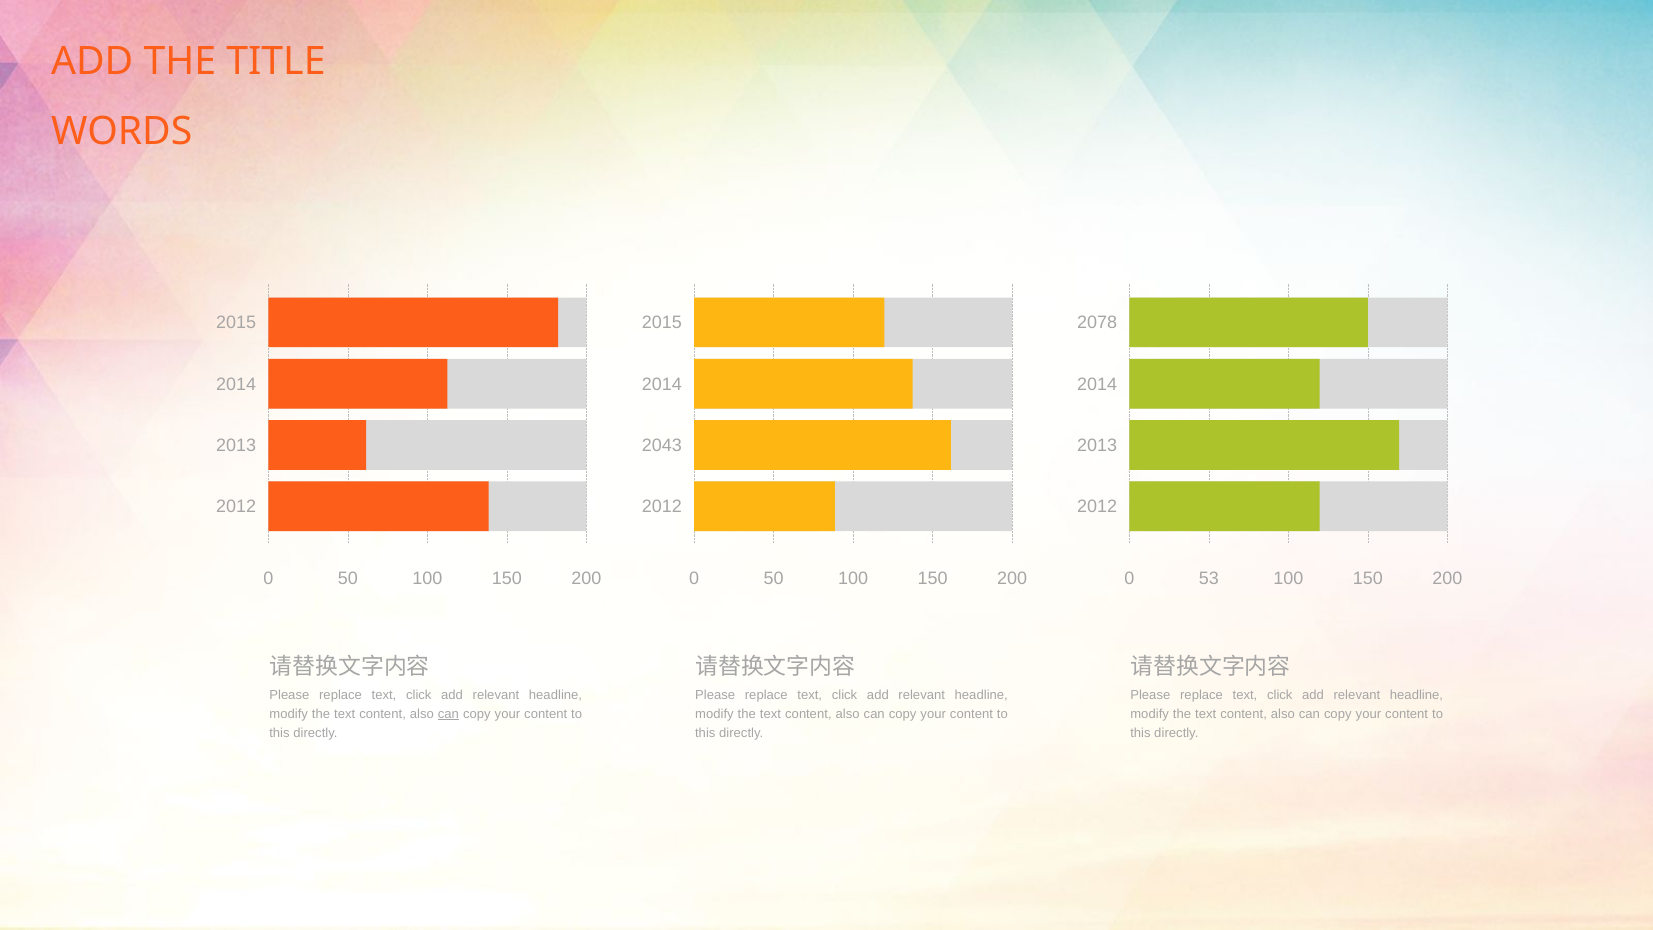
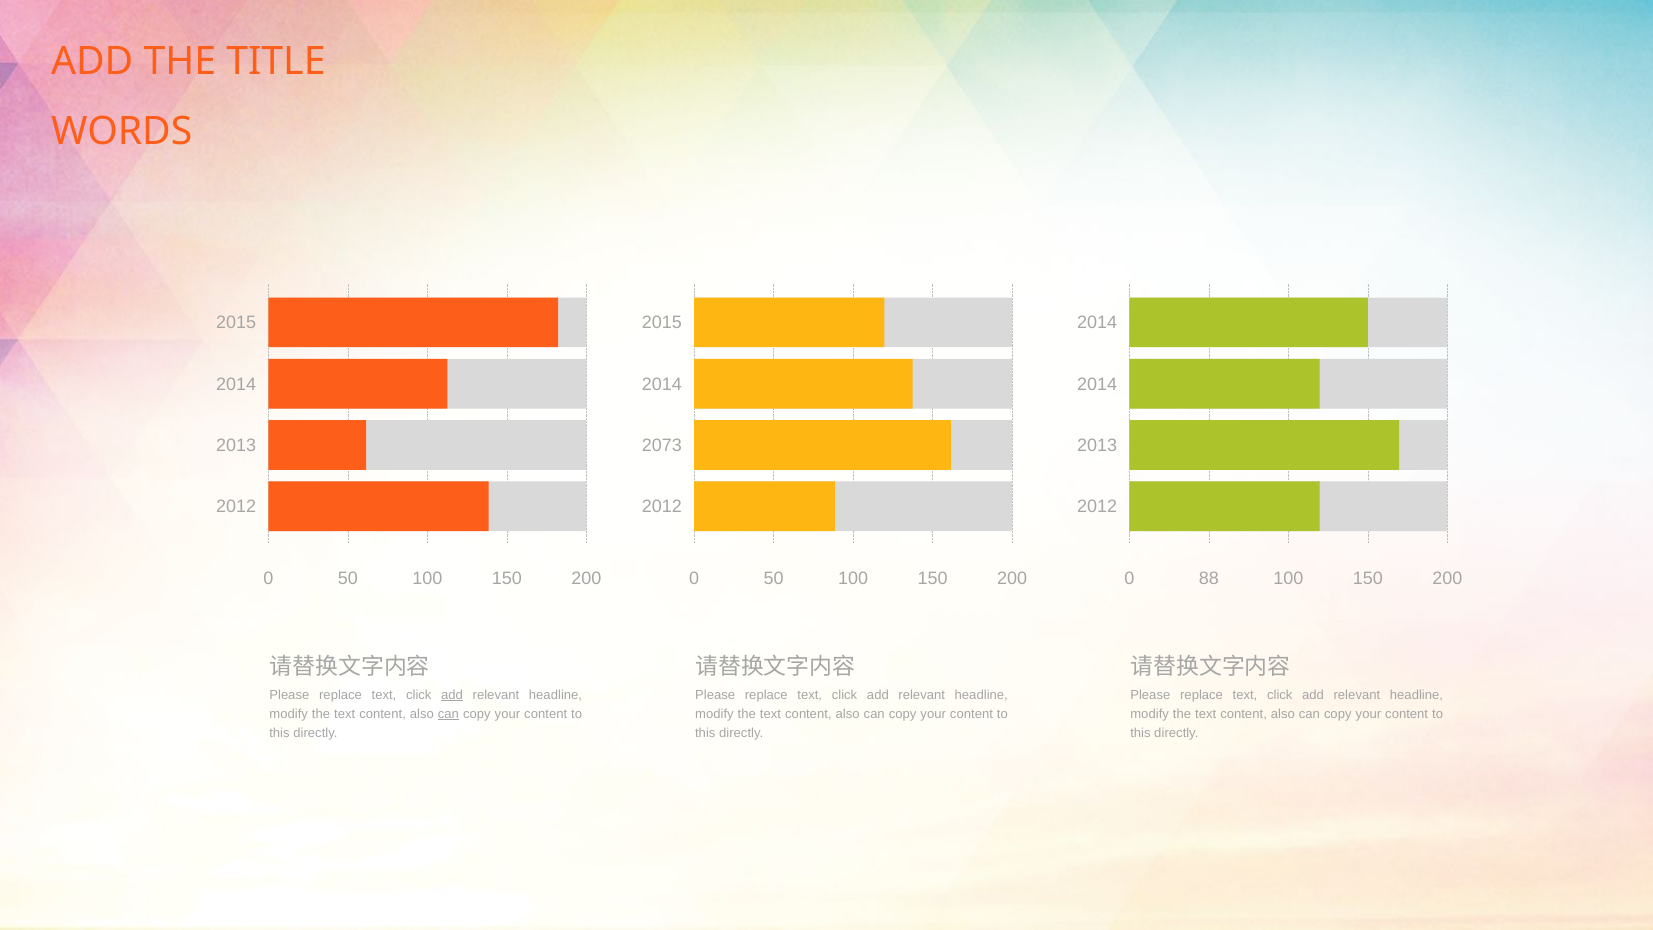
2078: 2078 -> 2014 (1097, 323)
2043: 2043 -> 2073 (662, 445)
53: 53 -> 88 (1209, 578)
add underline: none -> present (452, 695)
